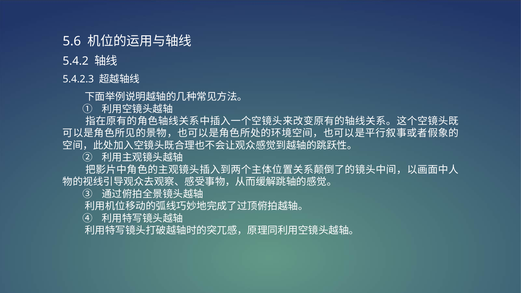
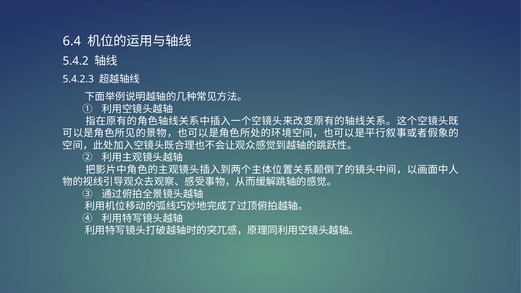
5.6: 5.6 -> 6.4 (72, 41)
